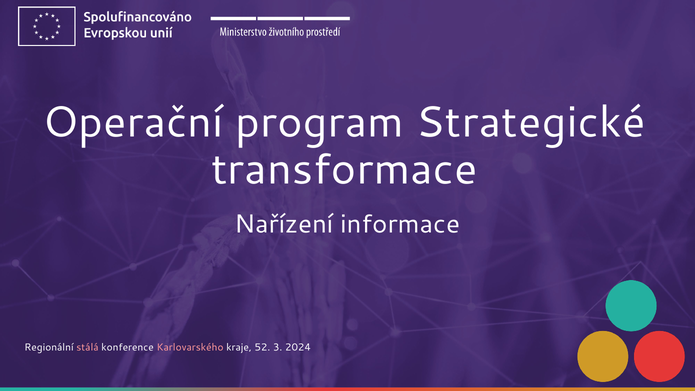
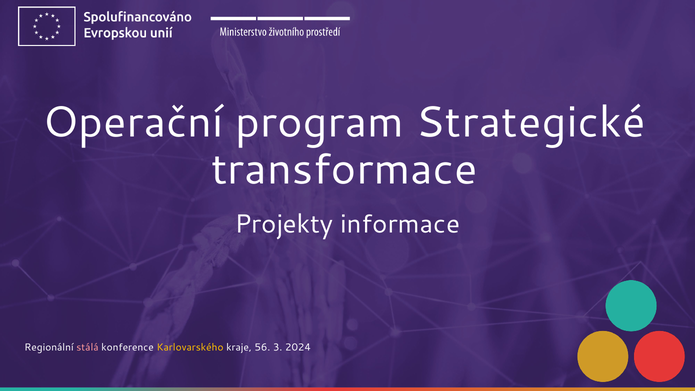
Nařízení: Nařízení -> Projekty (284, 224)
Karlovarského colour: pink -> yellow (190, 347)
52: 52 -> 56 (262, 347)
